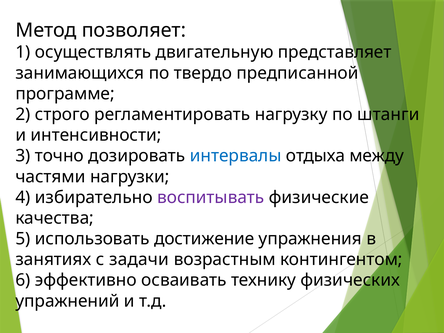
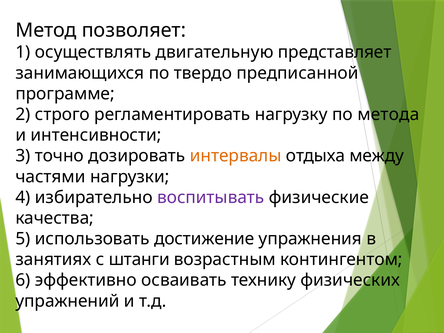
штанги: штанги -> метода (388, 114)
интервалы colour: blue -> orange (236, 156)
задачи: задачи -> штанги (139, 260)
